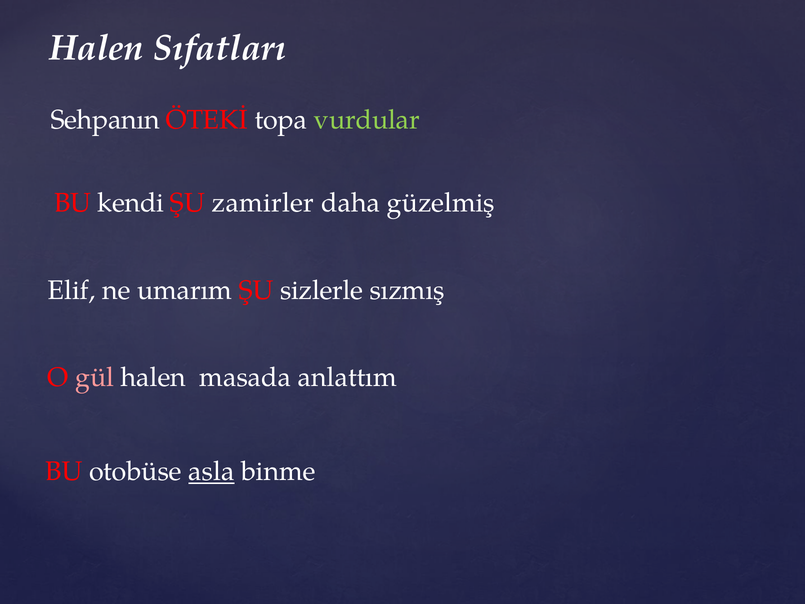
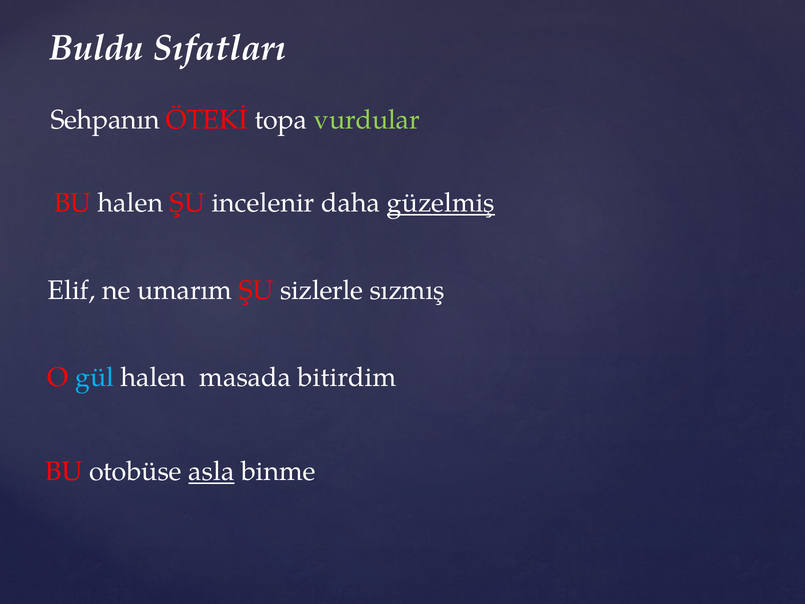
Halen: Halen -> Buldu (97, 48)
BU kendi: kendi -> halen (131, 203)
zamirler: zamirler -> incelenir (263, 203)
güzelmiş underline: none -> present (441, 203)
gül colour: pink -> light blue (95, 377)
anlattım: anlattım -> bitirdim (347, 377)
